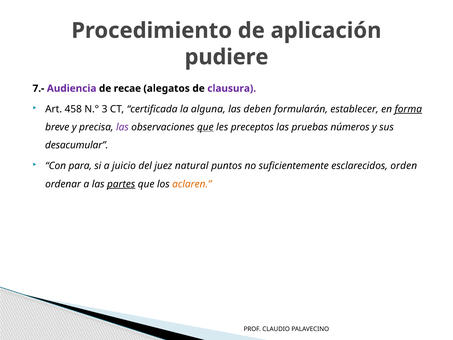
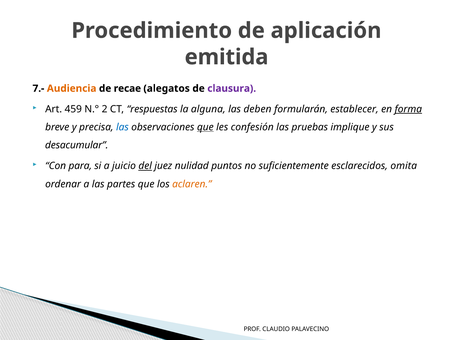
pudiere: pudiere -> emitida (227, 57)
Audiencia colour: purple -> orange (72, 88)
458: 458 -> 459 (73, 109)
3: 3 -> 2 (105, 109)
certificada: certificada -> respuestas (152, 109)
las colour: purple -> blue (122, 127)
preceptos: preceptos -> confesión (252, 127)
números: números -> implique (350, 127)
del underline: none -> present (145, 166)
natural: natural -> nulidad (192, 166)
orden: orden -> omita (404, 166)
partes underline: present -> none (121, 184)
